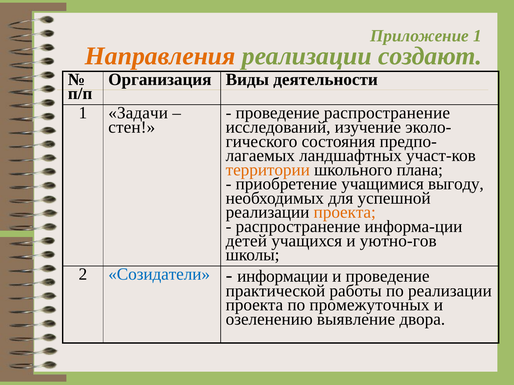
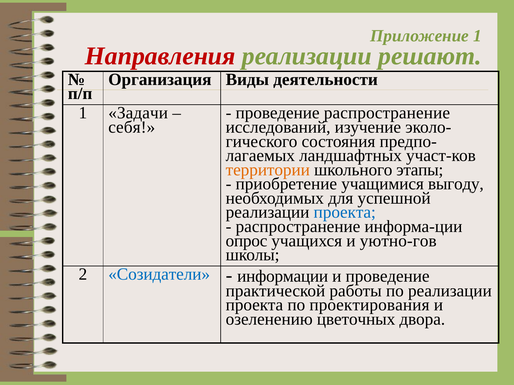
Направления colour: orange -> red (160, 56)
создают: создают -> решают (430, 56)
стен: стен -> себя (132, 127)
плана: плана -> этапы (420, 170)
проекта colour: orange -> blue (345, 213)
детей: детей -> опрос (246, 241)
промежуточных: промежуточных -> проектирования (369, 305)
выявление: выявление -> цветочных (356, 320)
